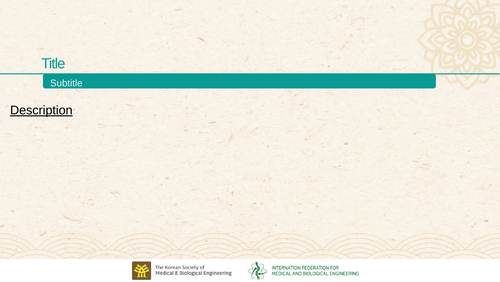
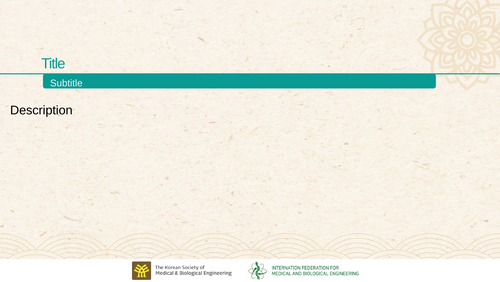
Description underline: present -> none (41, 110)
